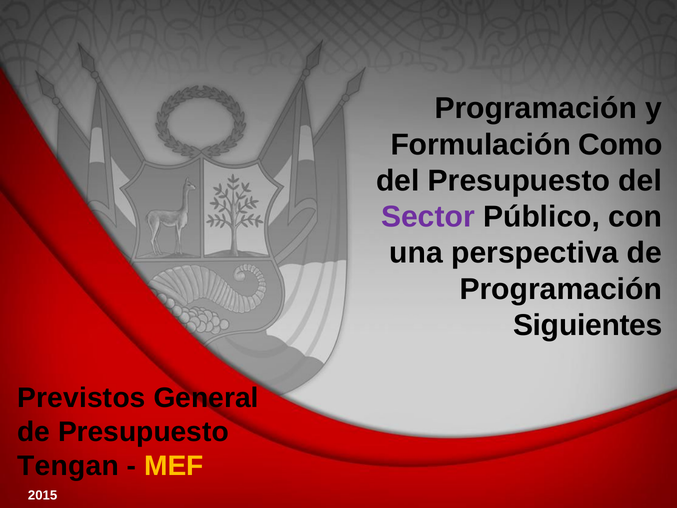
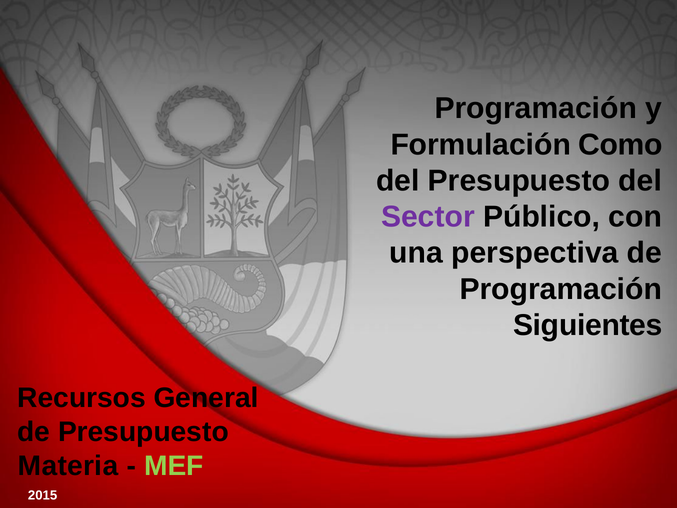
Previstos: Previstos -> Recursos (82, 398)
Tengan: Tengan -> Materia (68, 466)
MEF colour: yellow -> light green (174, 466)
